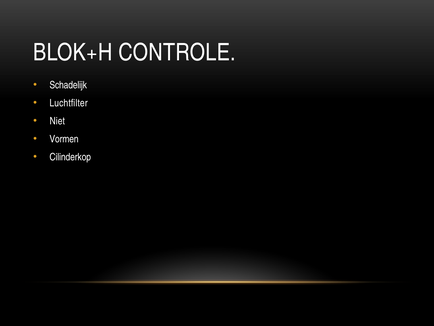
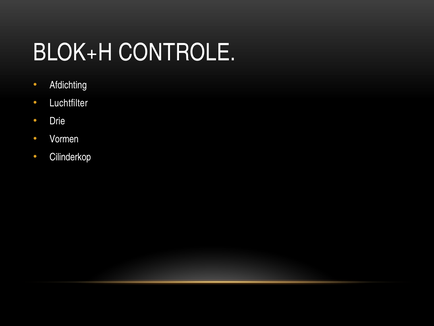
Schadelijk: Schadelijk -> Afdichting (68, 85)
Niet: Niet -> Drie (57, 121)
